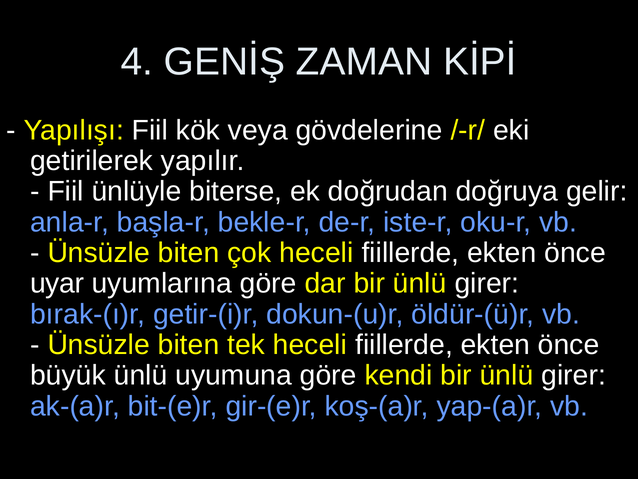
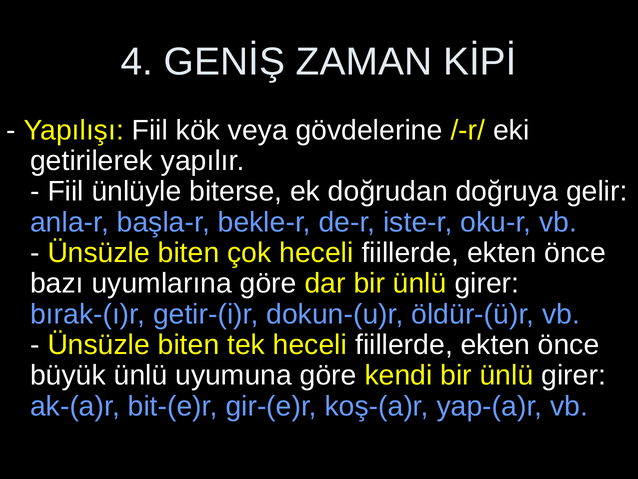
uyar: uyar -> bazı (57, 283)
